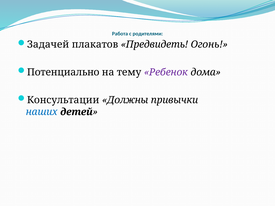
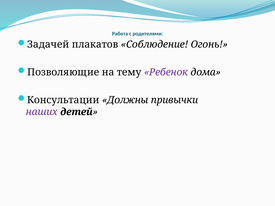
Предвидеть: Предвидеть -> Соблюдение (155, 45)
Потенциально: Потенциально -> Позволяющие (63, 72)
наших colour: blue -> purple (42, 112)
